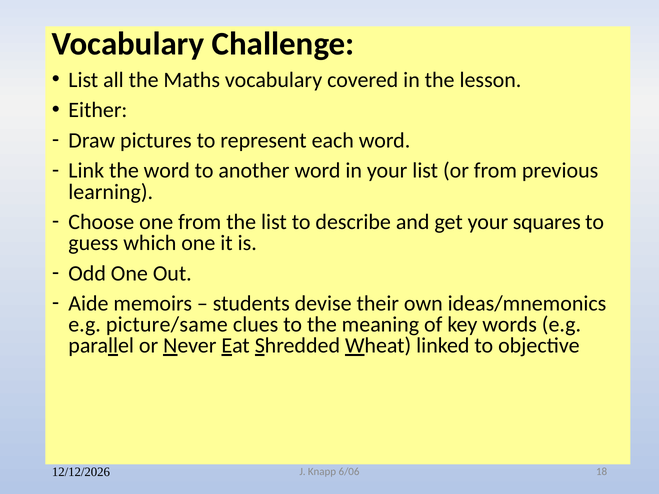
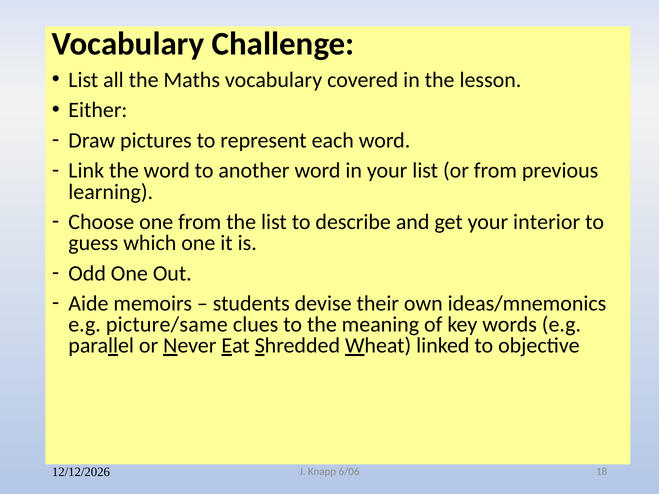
squares: squares -> interior (547, 222)
